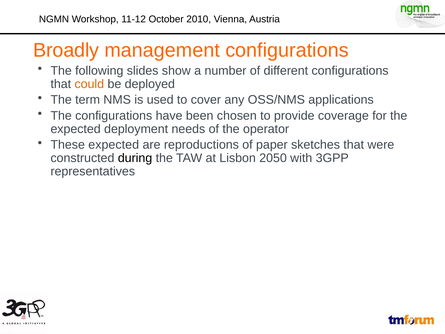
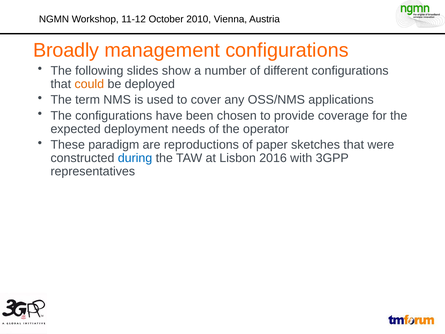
These expected: expected -> paradigm (114, 145)
during colour: black -> blue (135, 158)
2050: 2050 -> 2016 (273, 158)
